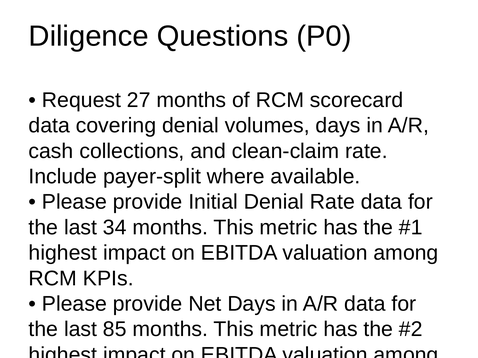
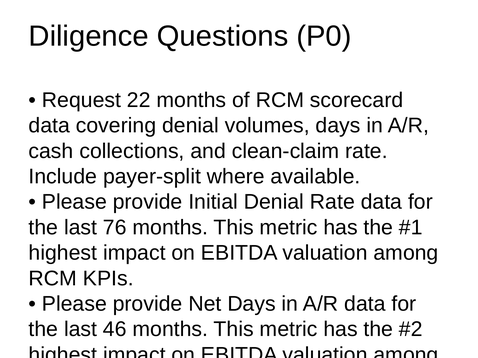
27: 27 -> 22 (139, 100)
34: 34 -> 76 (115, 228)
85: 85 -> 46 (115, 330)
